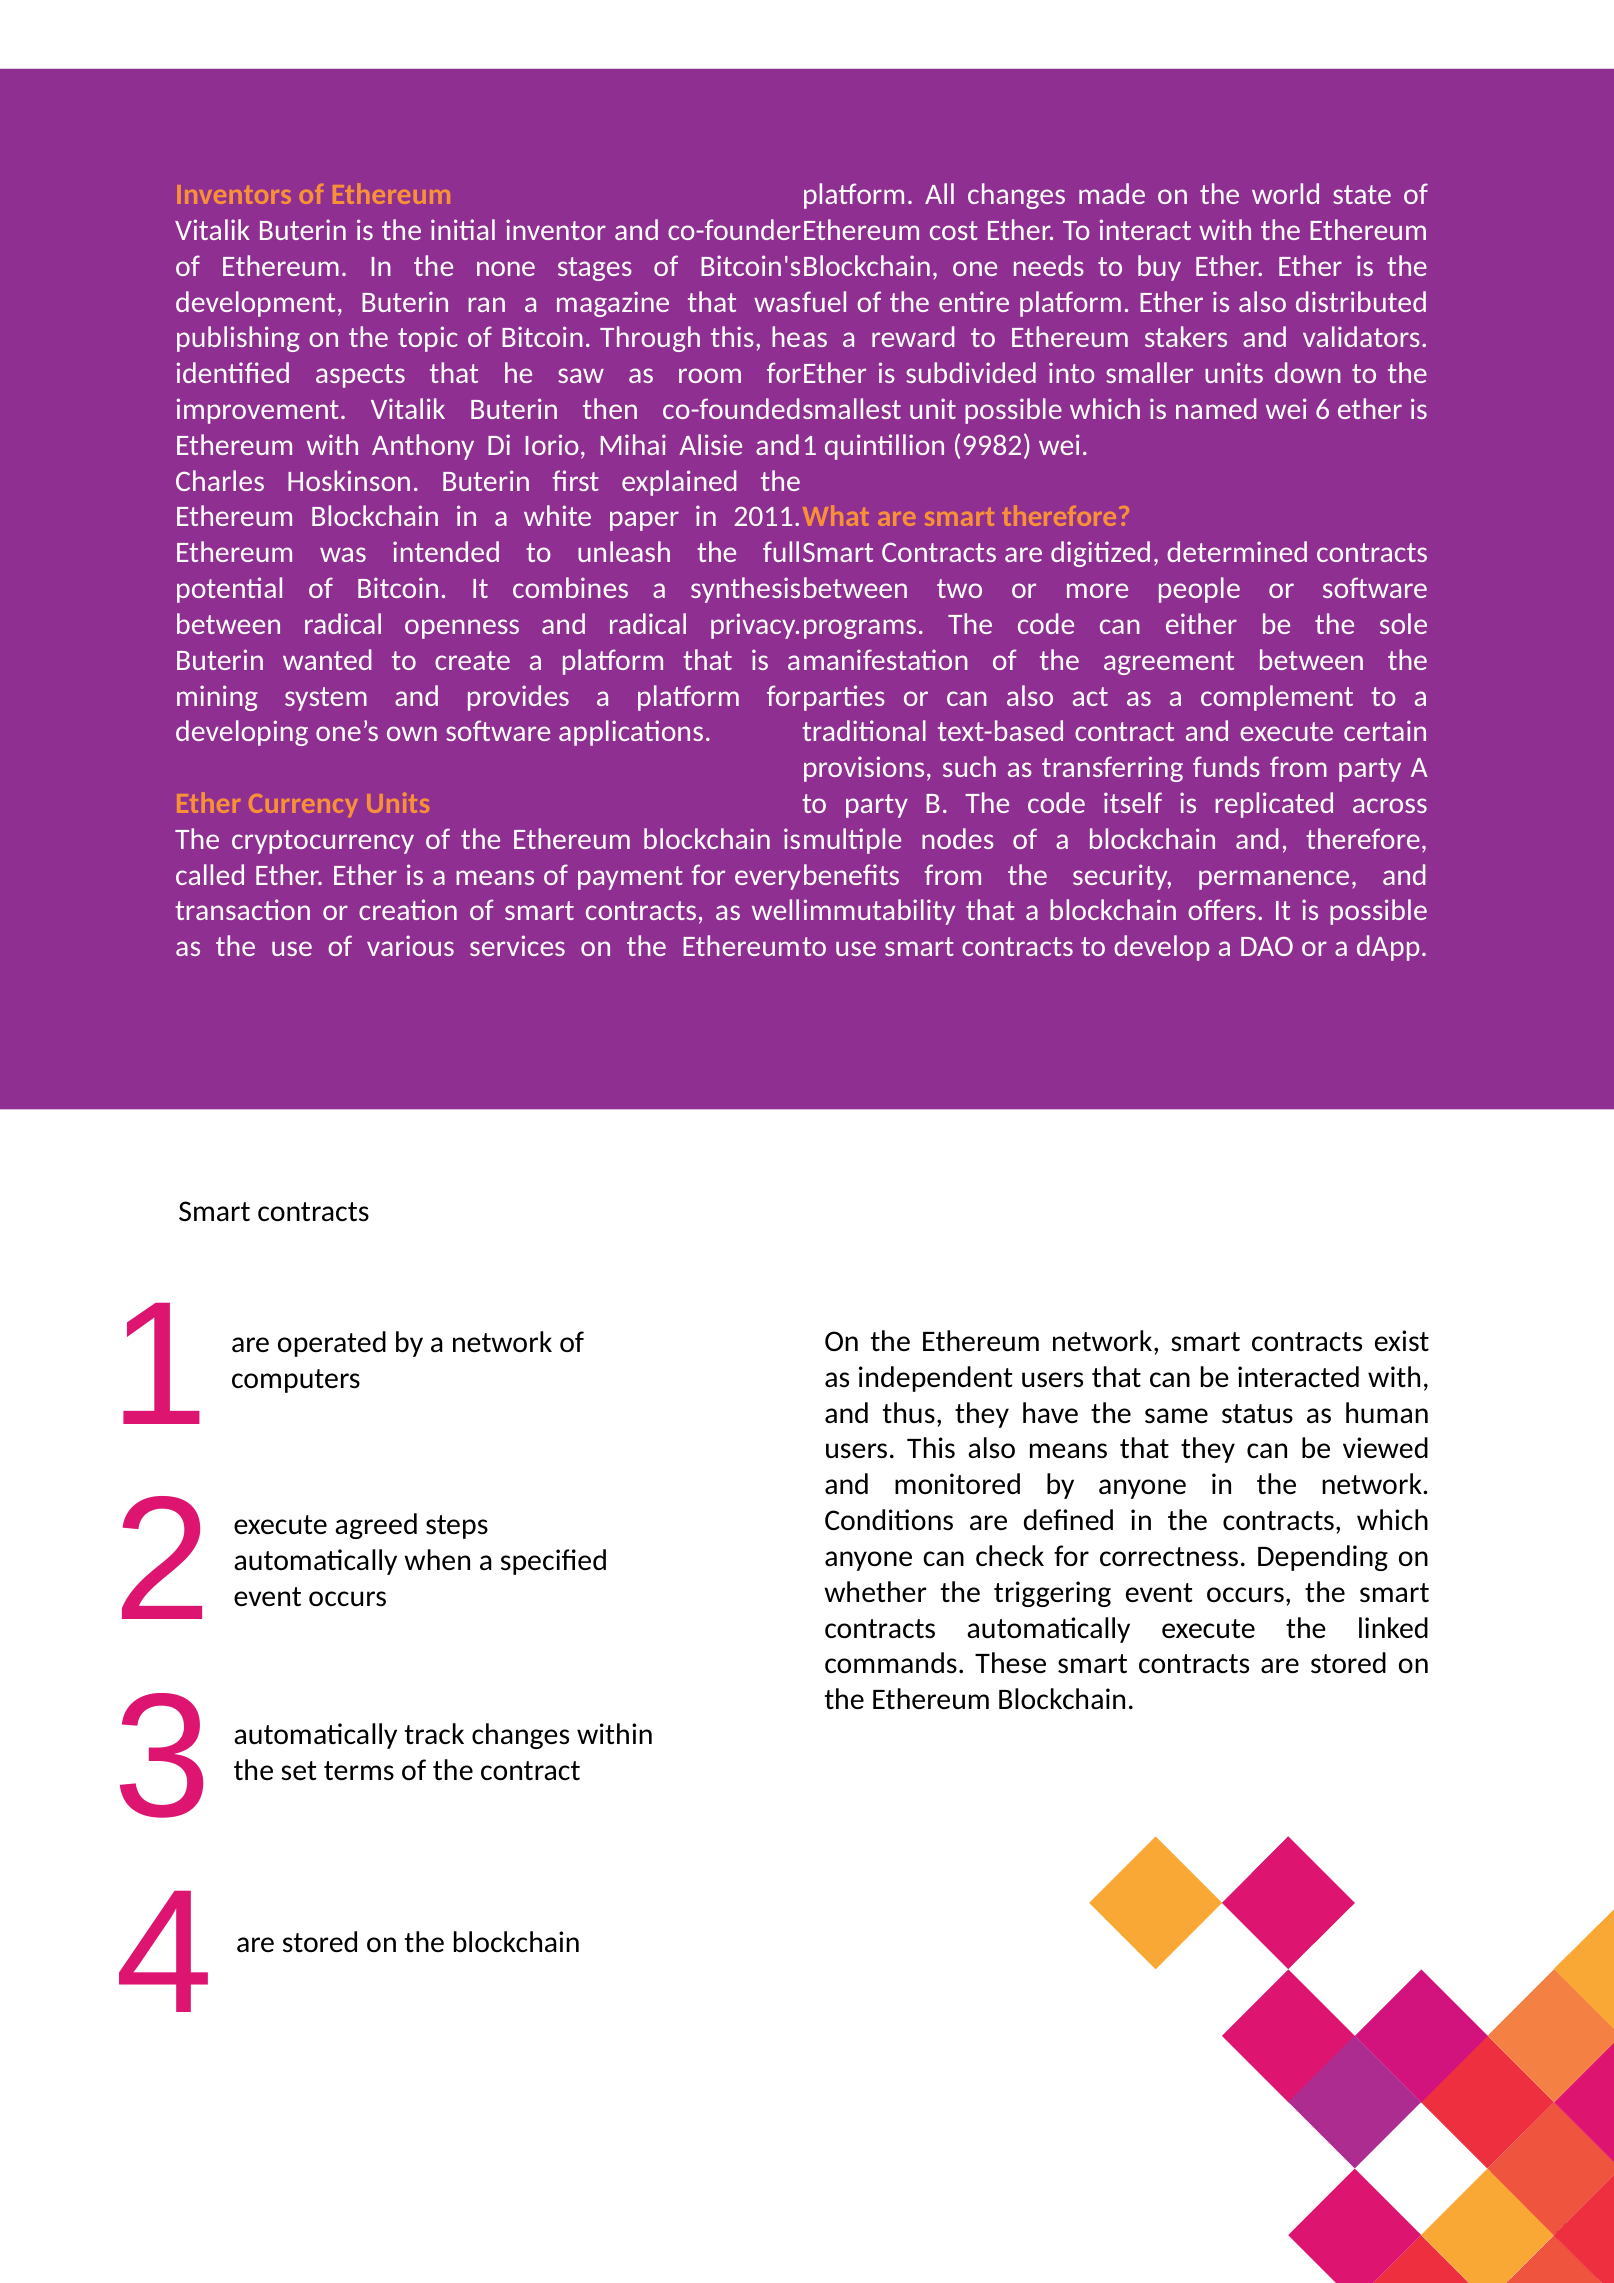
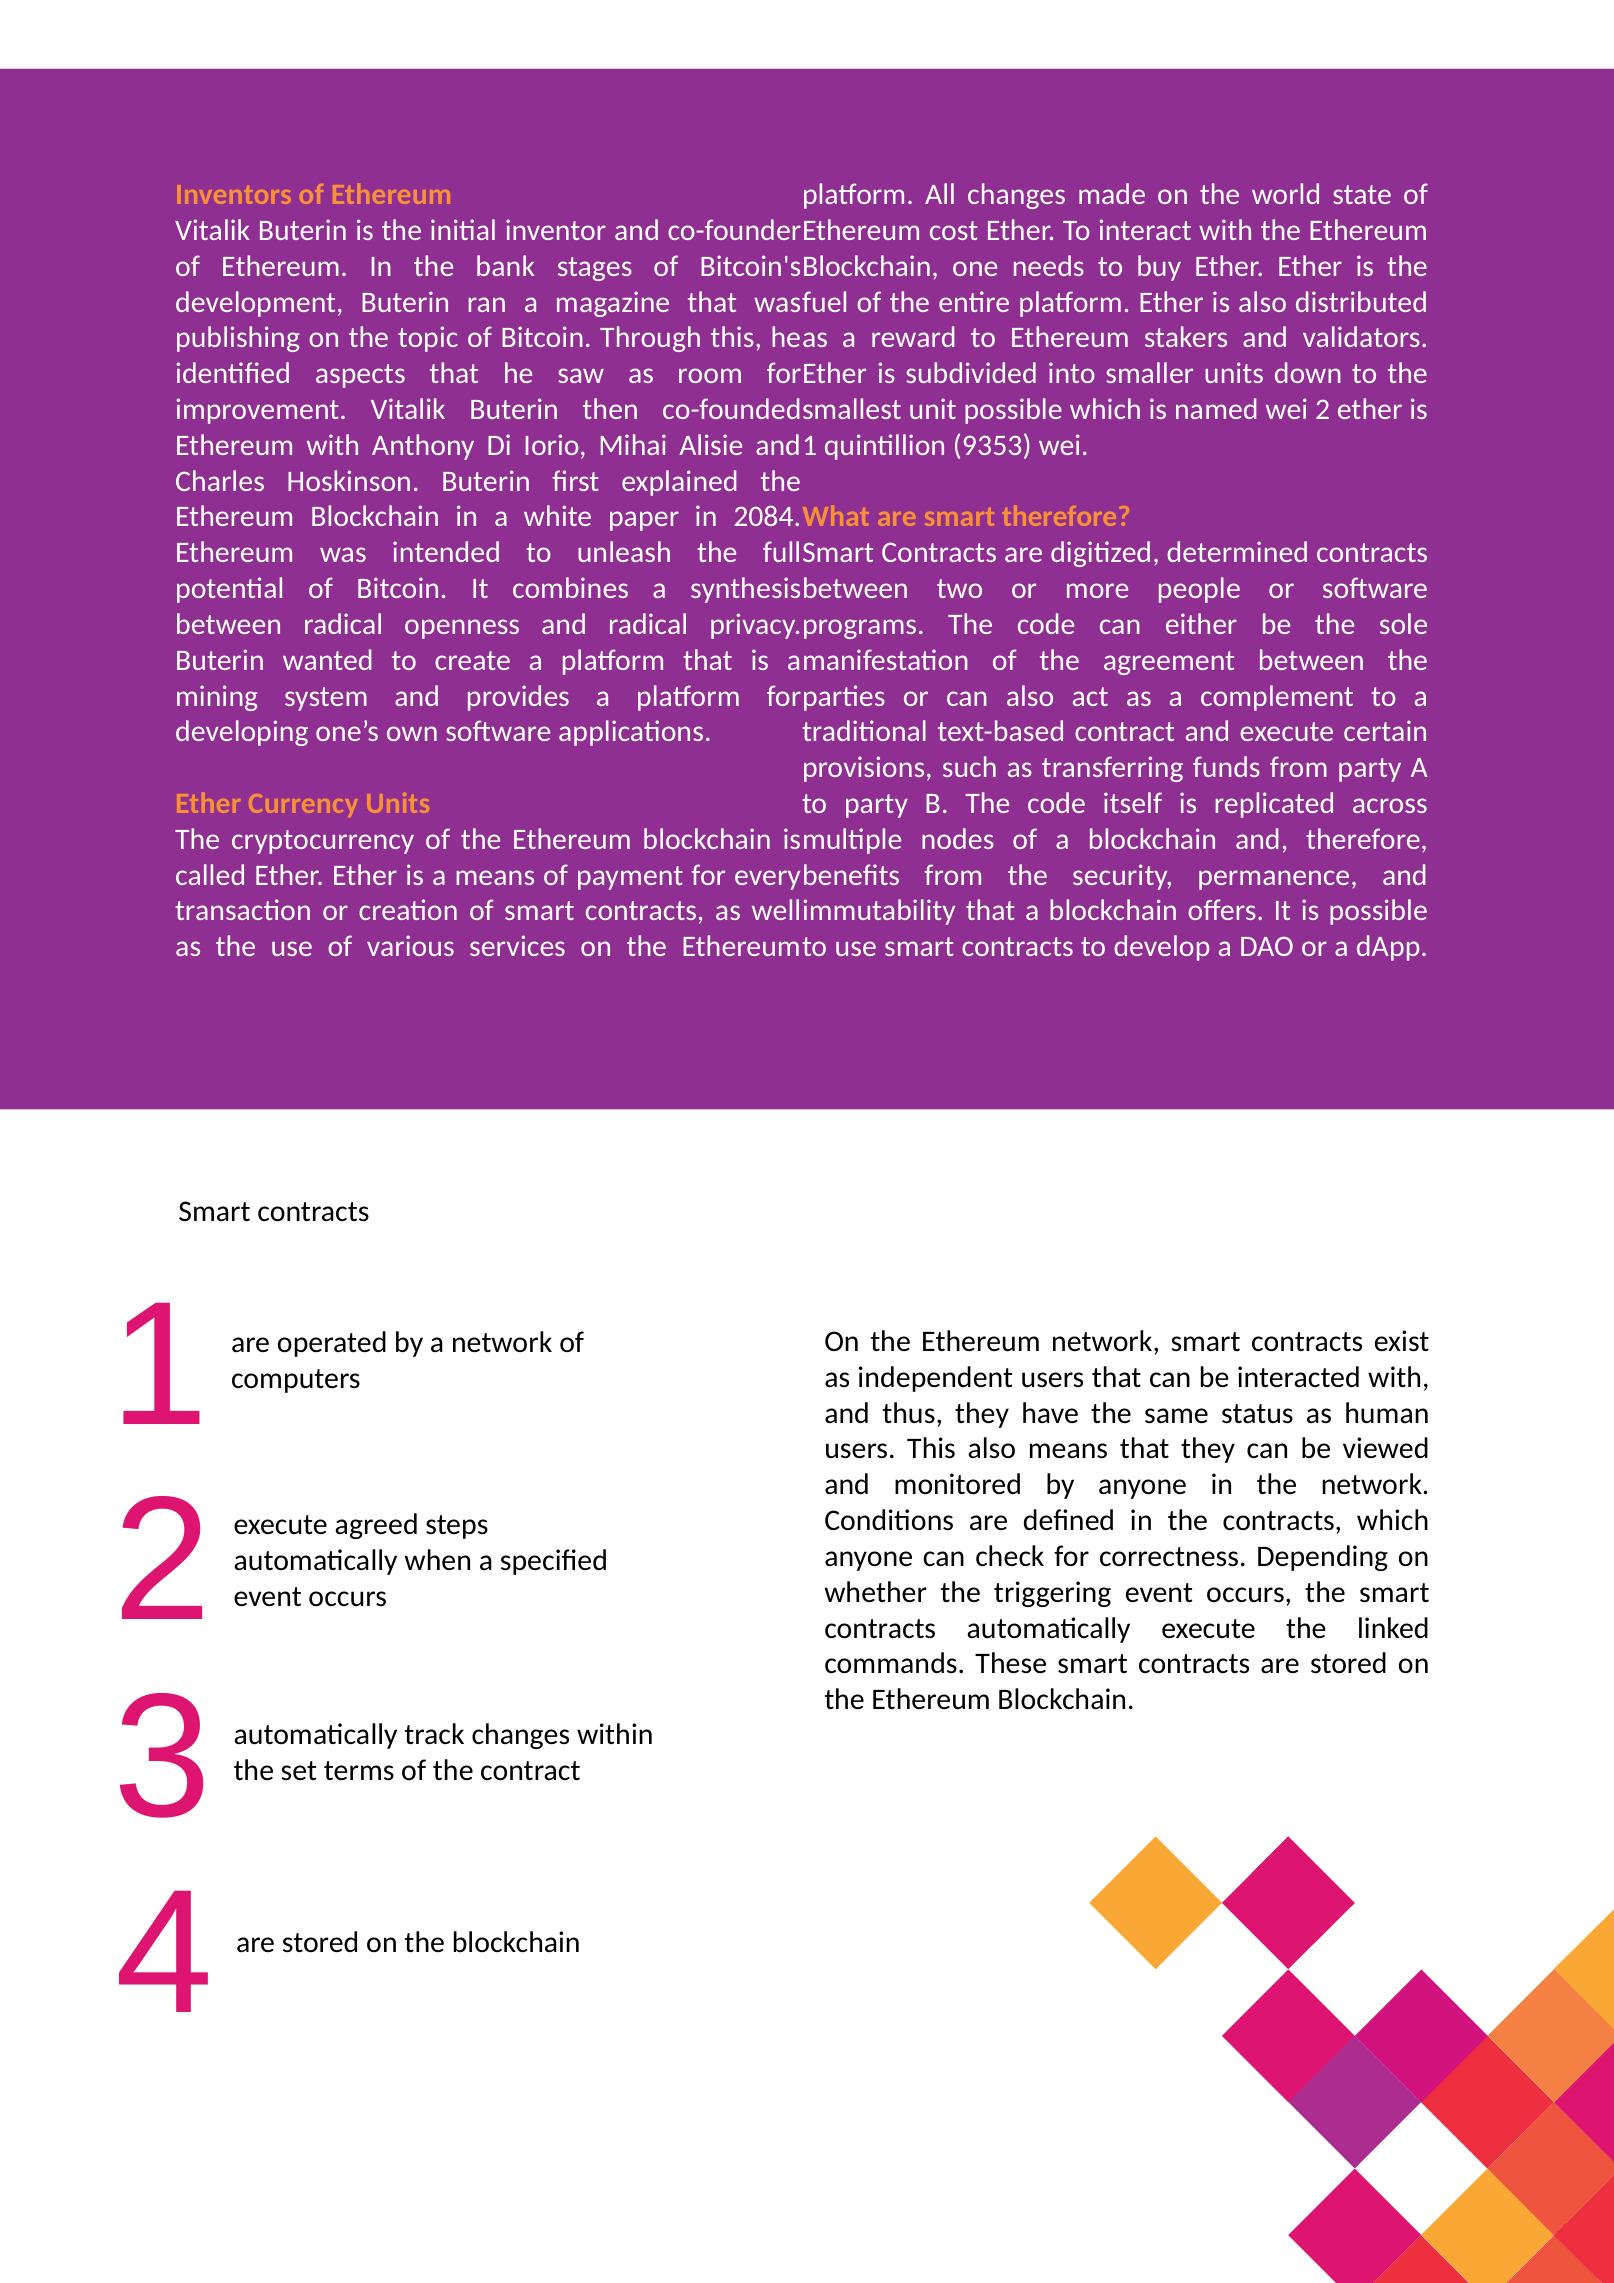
none: none -> bank (505, 266)
wei 6: 6 -> 2 (1323, 410)
9982: 9982 -> 9353 (992, 445)
2011: 2011 -> 2084 (767, 517)
